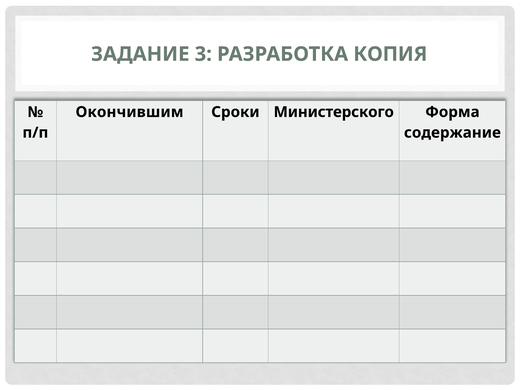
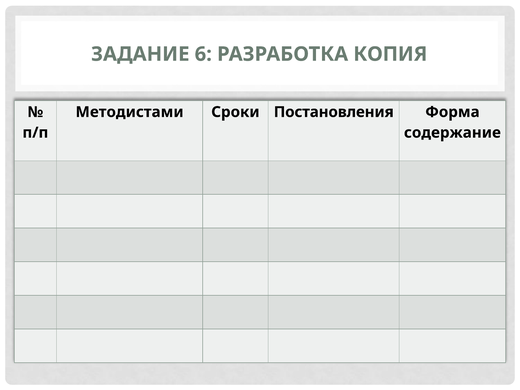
3: 3 -> 6 (203, 54)
Окончившим: Окончившим -> Методистами (130, 112)
Министерского: Министерского -> Постановления (334, 112)
